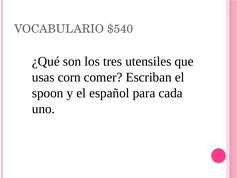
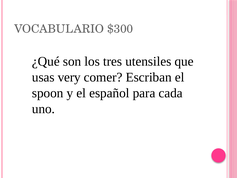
$540: $540 -> $300 (120, 29)
corn: corn -> very (69, 77)
